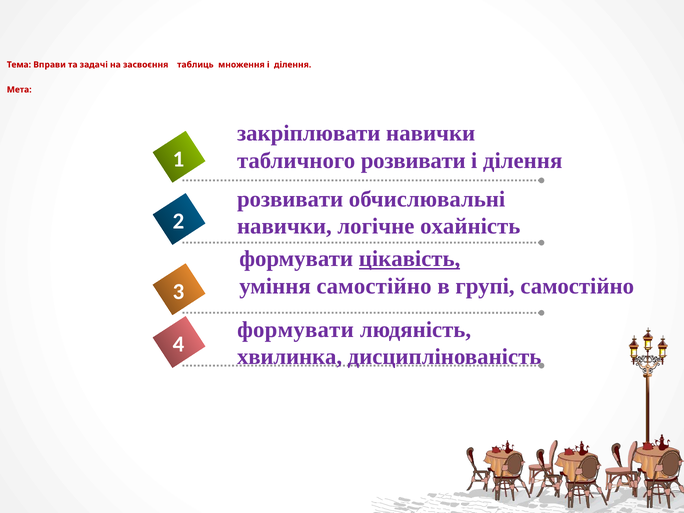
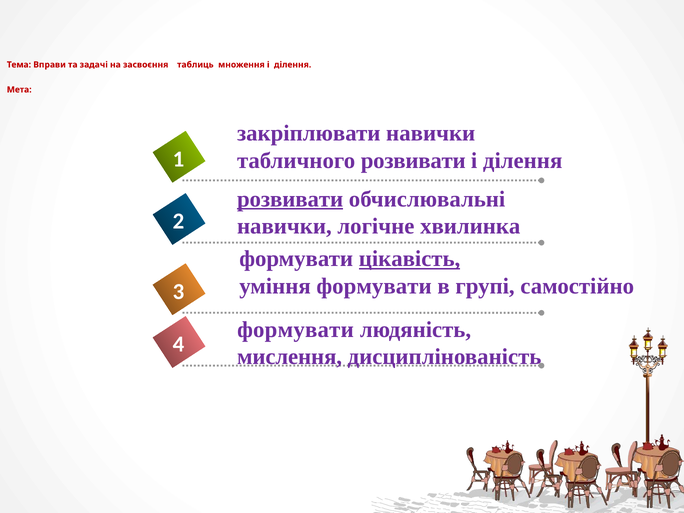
розвивати underline: none -> present (290, 199)
охайність: охайність -> хвилинка (470, 226)
уміння самостійно: самостійно -> формувати (374, 286)
хвилинка: хвилинка -> мислення (290, 357)
